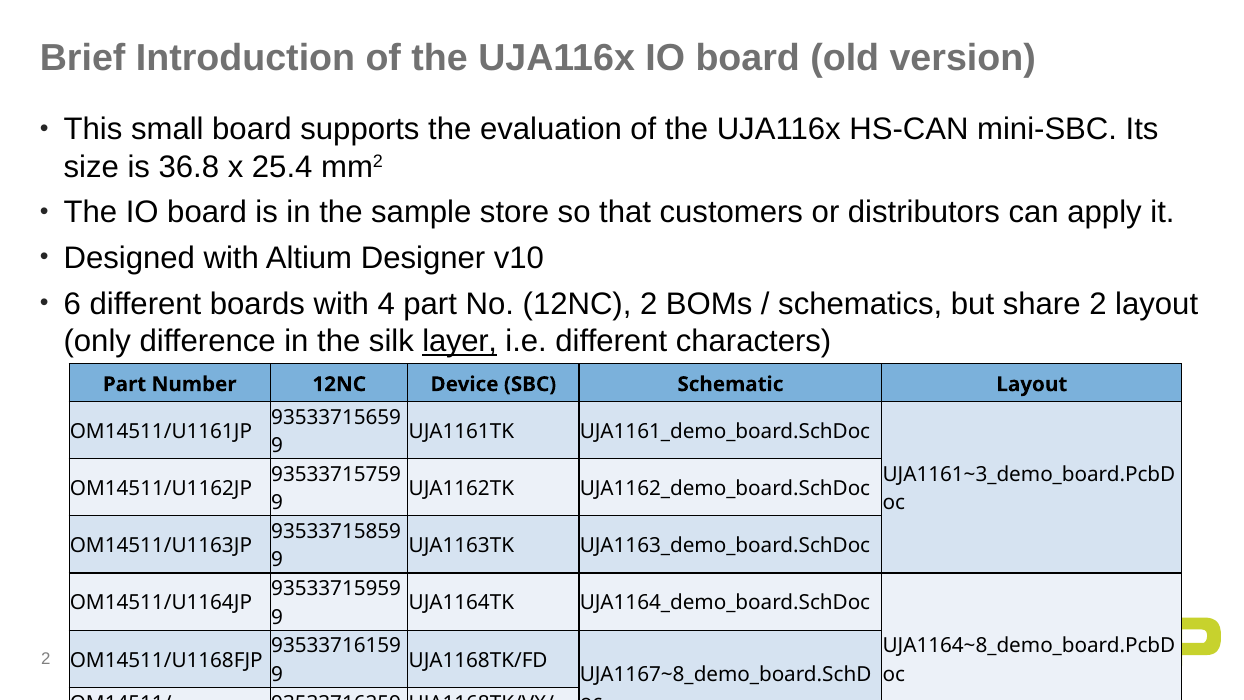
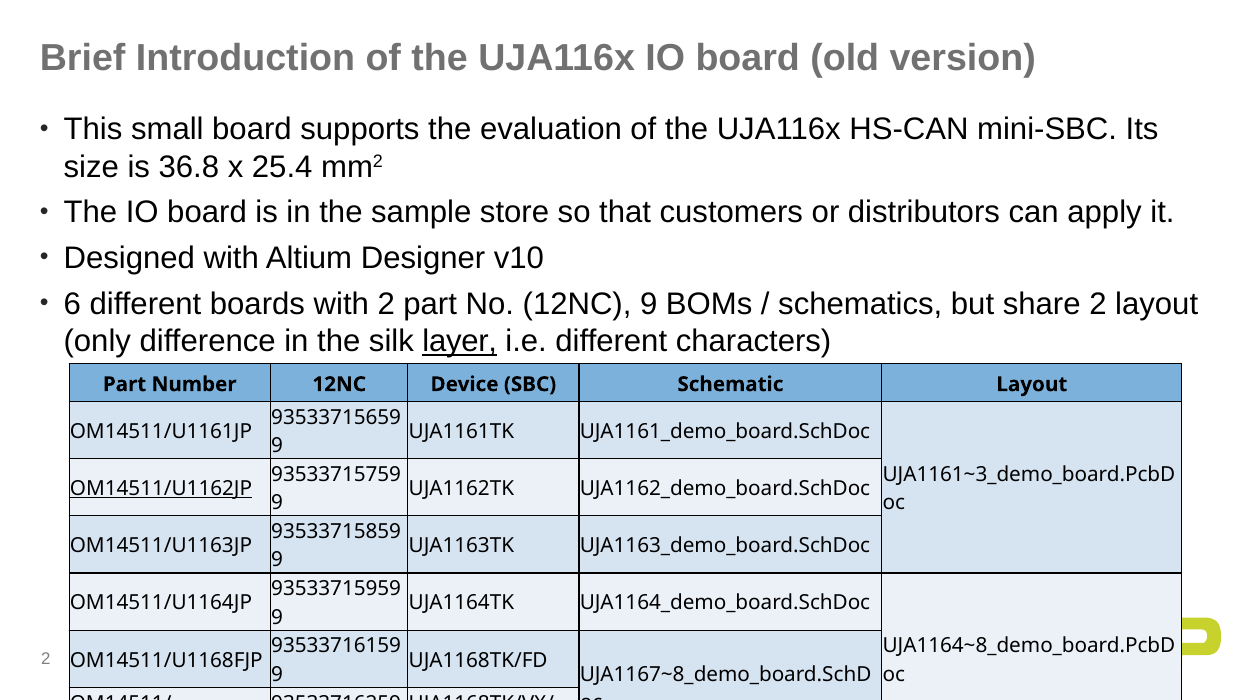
with 4: 4 -> 2 (386, 304)
12NC 2: 2 -> 9 (649, 304)
OM14511/U1162JP underline: none -> present (161, 489)
